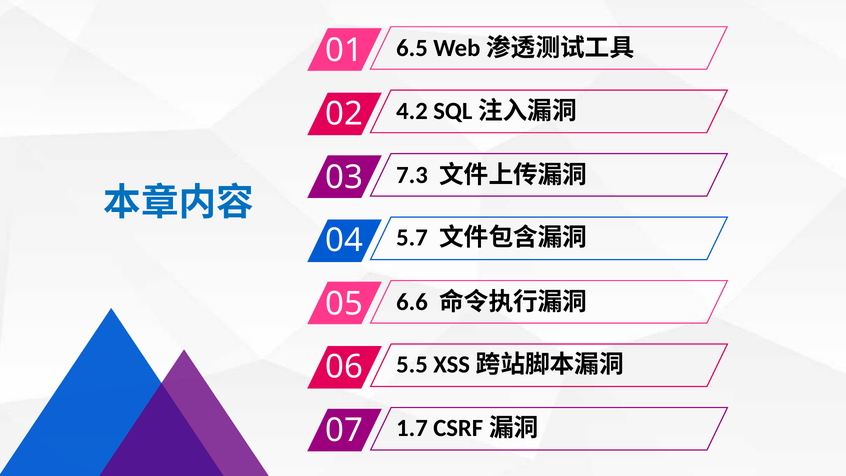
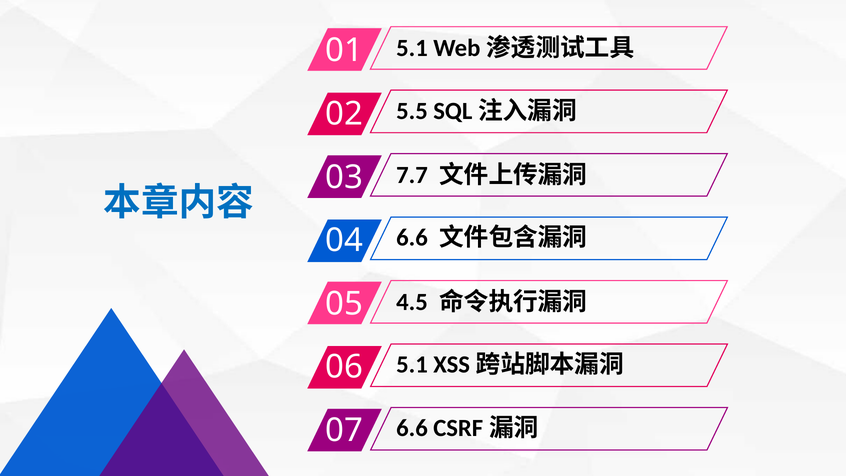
6.5: 6.5 -> 5.1 (412, 48)
4.2: 4.2 -> 5.5 (412, 111)
7.3: 7.3 -> 7.7 (412, 175)
5.7: 5.7 -> 6.6 (412, 238)
6.6: 6.6 -> 4.5 (412, 302)
5.5: 5.5 -> 5.1 (412, 365)
1.7: 1.7 -> 6.6 (412, 428)
